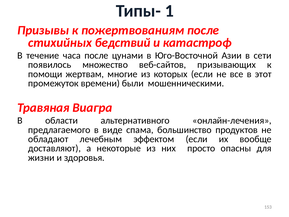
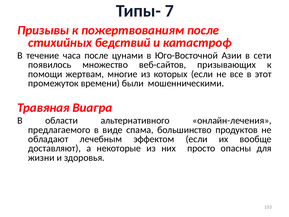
1: 1 -> 7 (169, 11)
